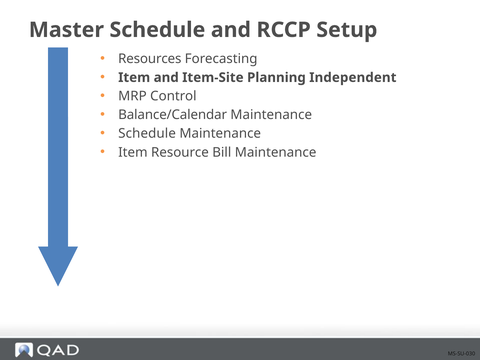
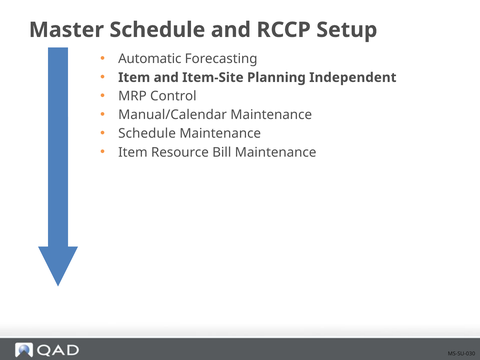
Resources: Resources -> Automatic (150, 59)
Balance/Calendar: Balance/Calendar -> Manual/Calendar (173, 115)
